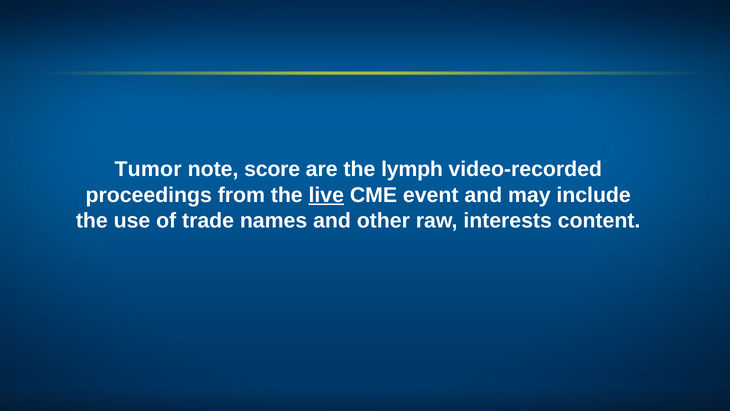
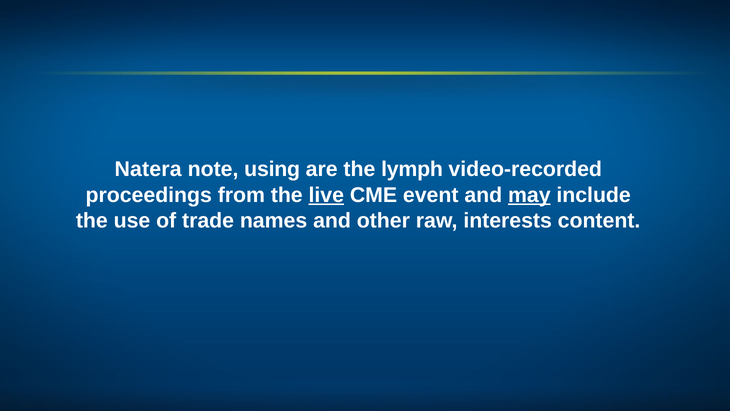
Tumor: Tumor -> Natera (148, 169)
score: score -> using (272, 169)
may underline: none -> present (529, 195)
